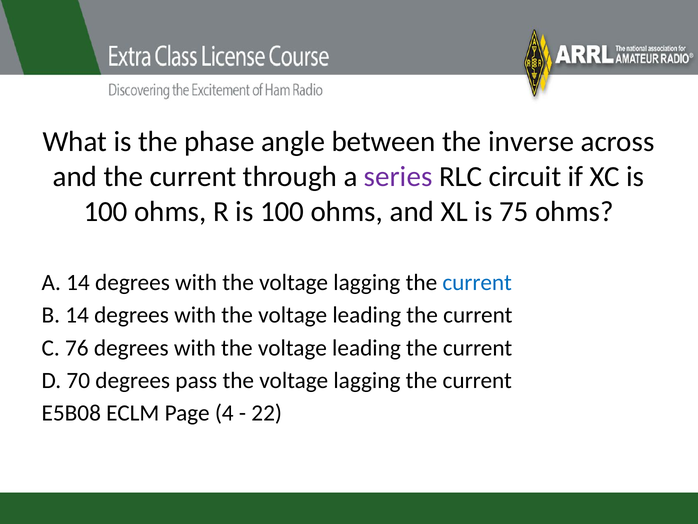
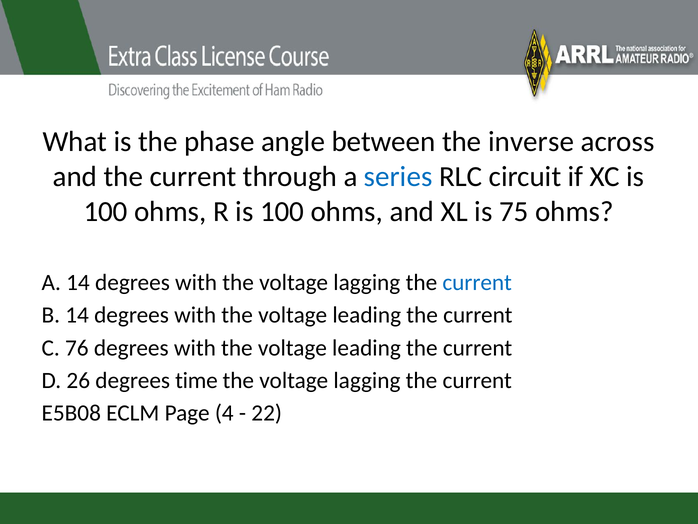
series colour: purple -> blue (398, 176)
70: 70 -> 26 (78, 380)
pass: pass -> time (196, 380)
